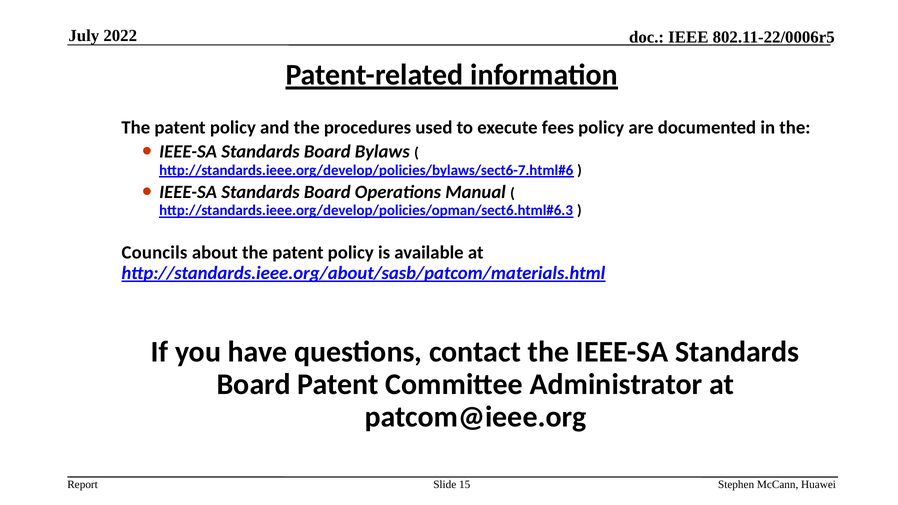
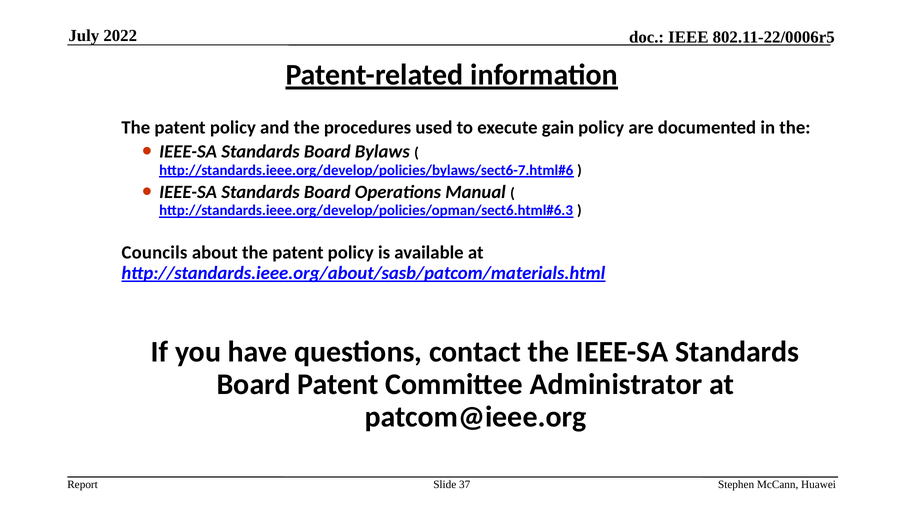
fees: fees -> gain (558, 128)
15: 15 -> 37 (465, 484)
